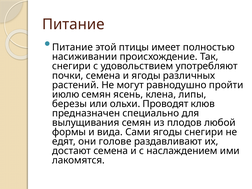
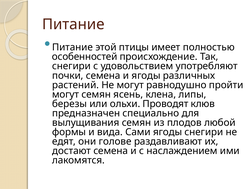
насиживании: насиживании -> особенностей (85, 57)
июлю: июлю -> могут (66, 94)
